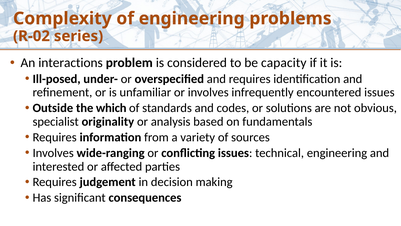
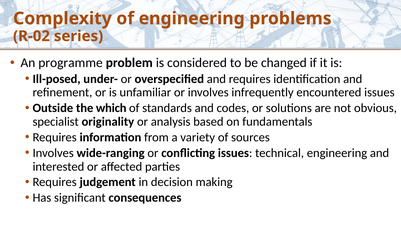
interactions: interactions -> programme (71, 63)
capacity: capacity -> changed (284, 63)
